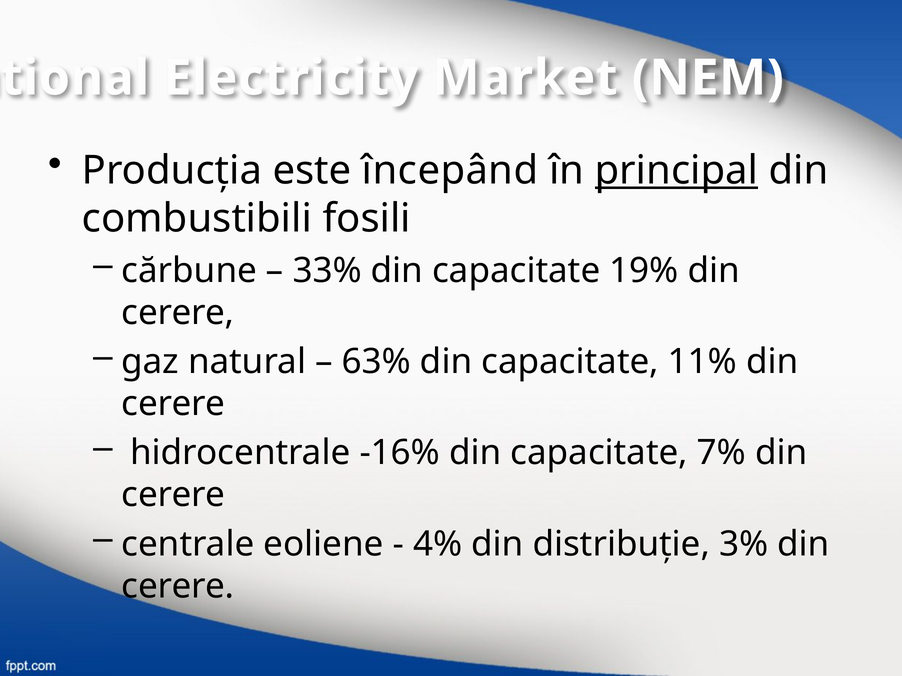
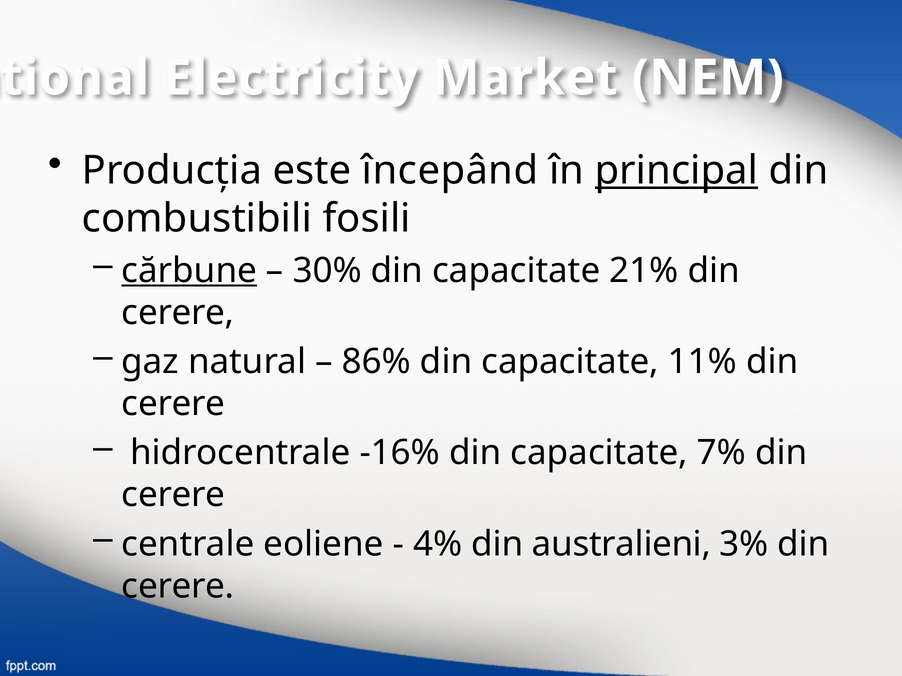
cărbune underline: none -> present (189, 271)
33%: 33% -> 30% (327, 271)
19%: 19% -> 21% (644, 271)
63%: 63% -> 86% (376, 362)
distribuţie: distribuţie -> australieni (621, 544)
